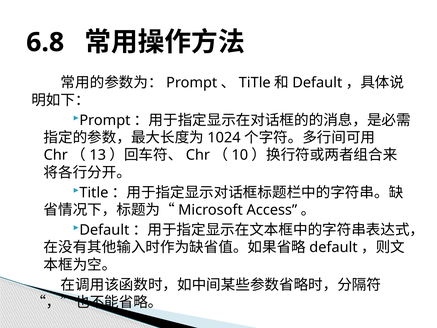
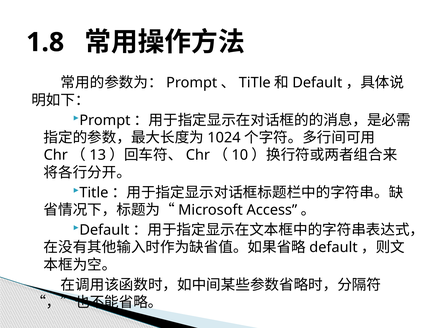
6.8: 6.8 -> 1.8 (45, 42)
